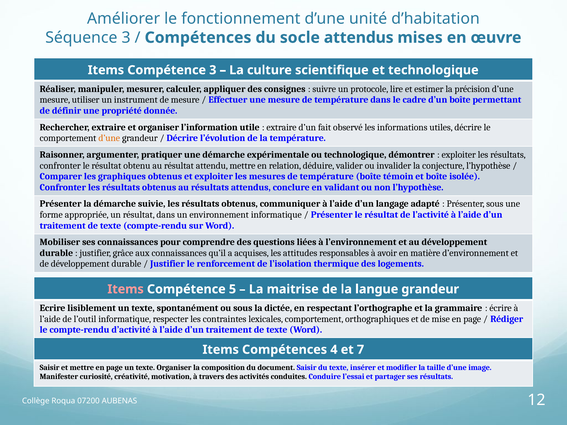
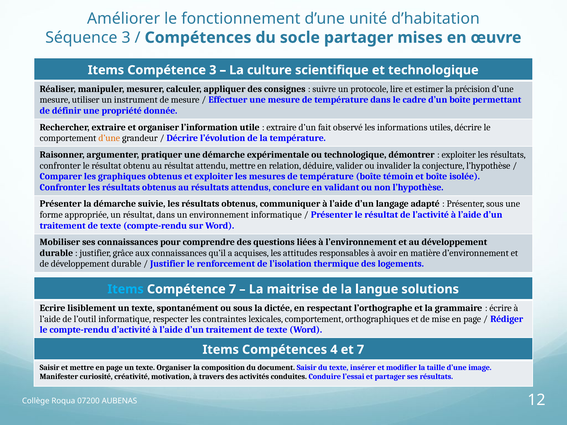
socle attendus: attendus -> partager (359, 38)
Items colour: pink -> light blue (126, 289)
Compétence 5: 5 -> 7 (232, 289)
langue grandeur: grandeur -> solutions (430, 289)
